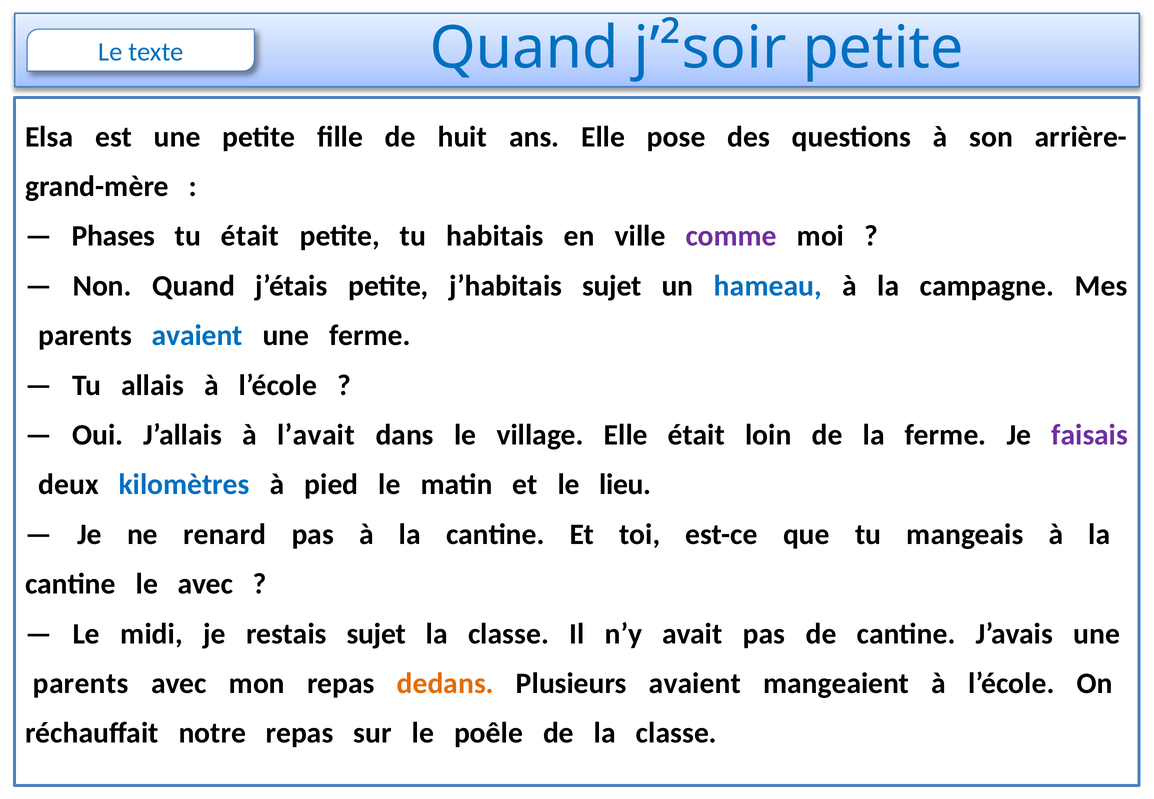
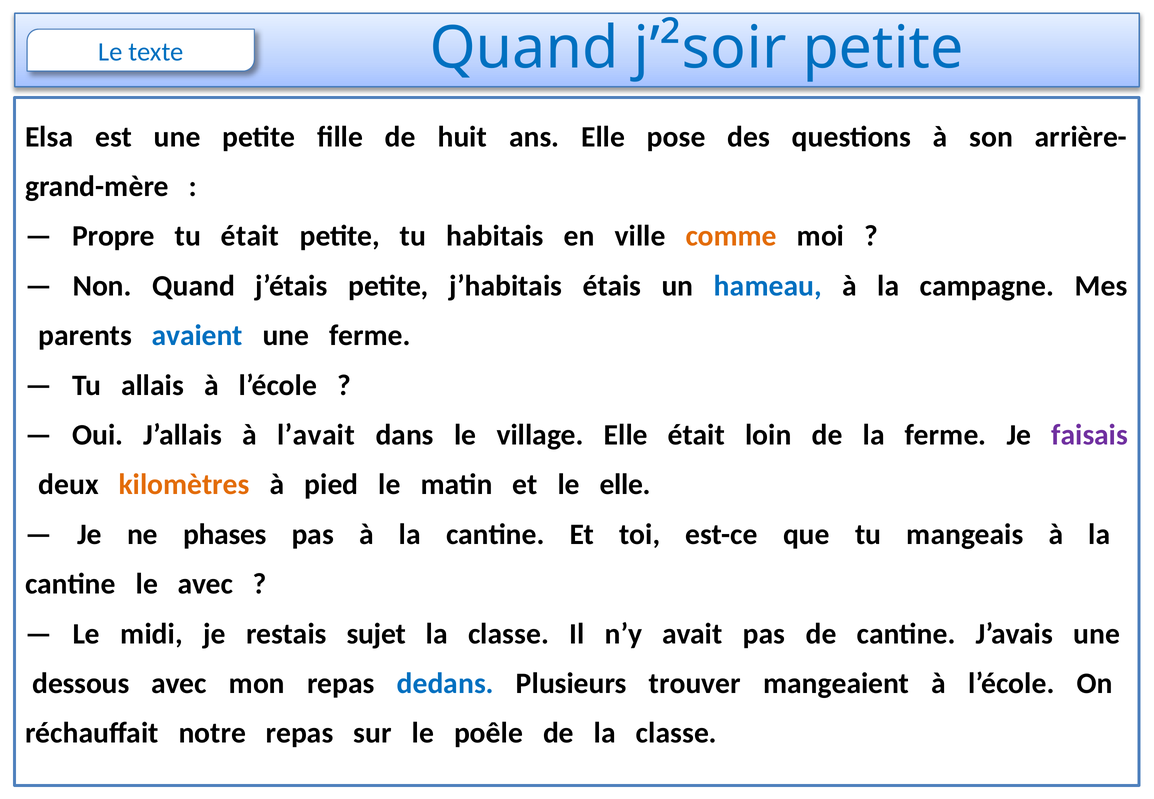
Phases: Phases -> Propre (113, 236)
comme colour: purple -> orange (731, 236)
j’habitais sujet: sujet -> étais (612, 286)
kilomètres colour: blue -> orange (184, 485)
le lieu: lieu -> elle (625, 485)
renard: renard -> phases (225, 535)
parents: parents -> dessous (81, 684)
dedans colour: orange -> blue (445, 684)
Plusieurs avaient: avaient -> trouver (695, 684)
